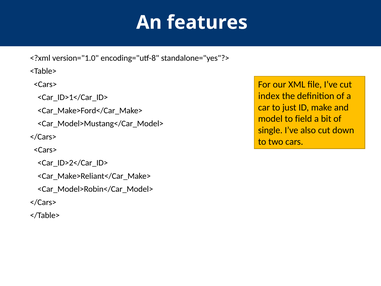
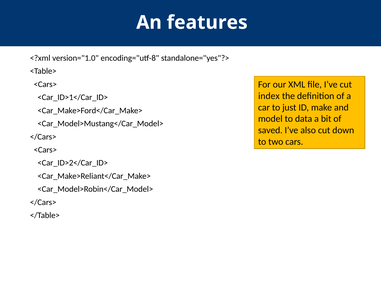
field: field -> data (304, 119)
single: single -> saved (270, 130)
